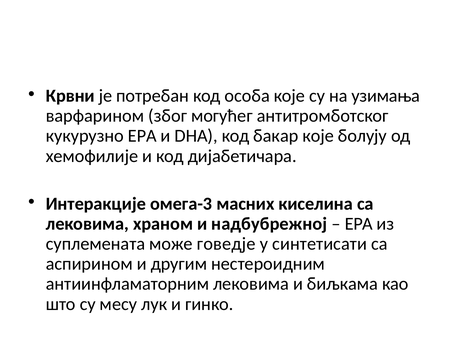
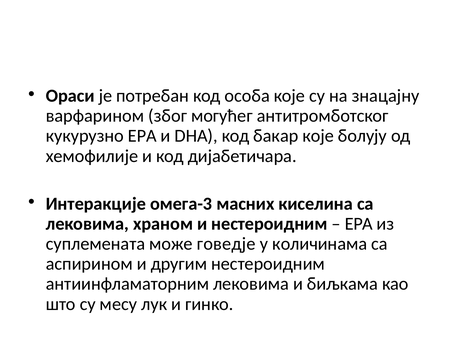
Крвни: Крвни -> Ораси (70, 96)
узимања: узимања -> знацајну (386, 96)
и надбубрежној: надбубрежној -> нестероидним (269, 224)
синтетисати: синтетисати -> количинама (320, 244)
